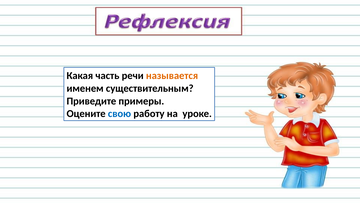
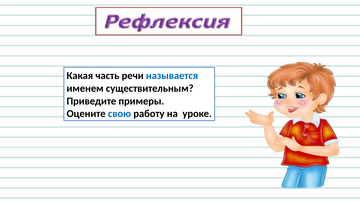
называется colour: orange -> blue (172, 76)
